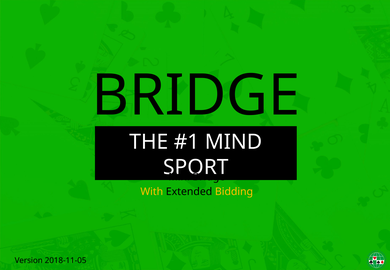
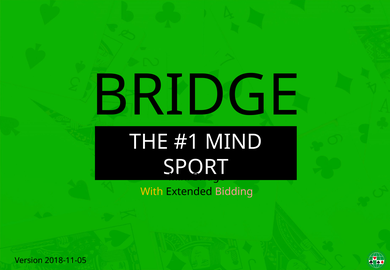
Bidding colour: yellow -> pink (234, 192)
